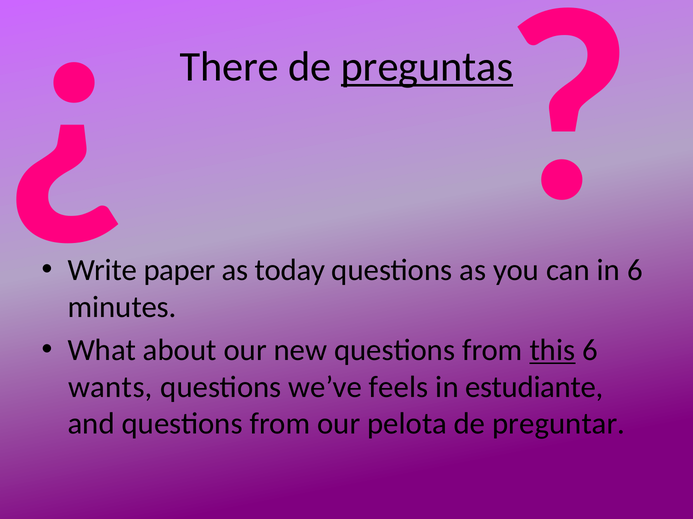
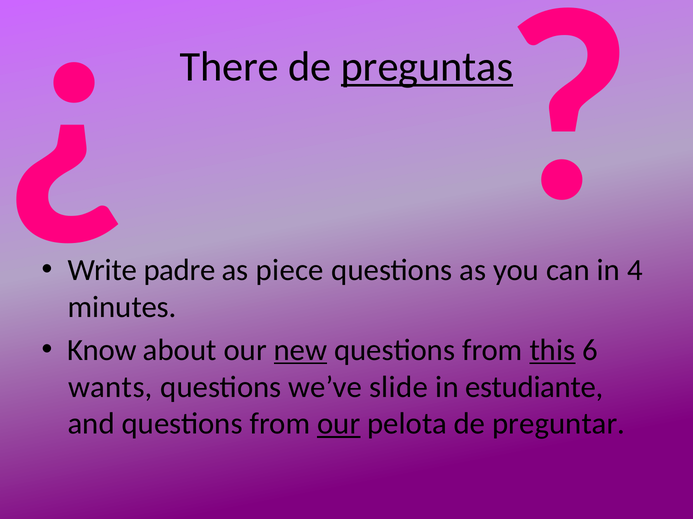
paper: paper -> padre (179, 270)
today: today -> piece (290, 270)
6: 6 -> 4 (635, 270)
What: What -> Know (102, 350)
new underline: none -> present (300, 350)
feels: feels -> slide (398, 387)
our underline: none -> present (339, 424)
